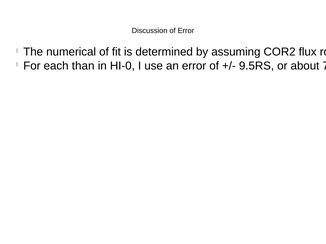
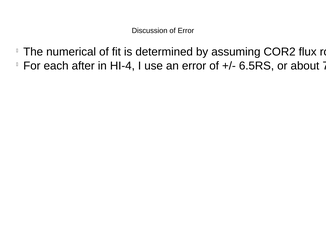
than: than -> after (83, 66)
HI-0: HI-0 -> HI-4 (122, 66)
9.5RS: 9.5RS -> 6.5RS (257, 66)
